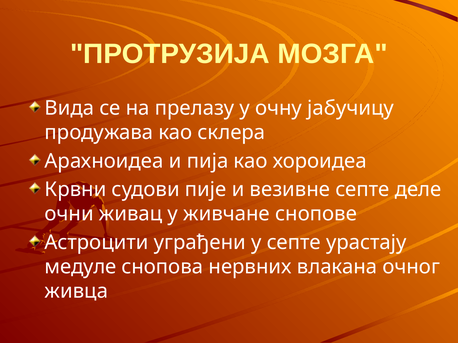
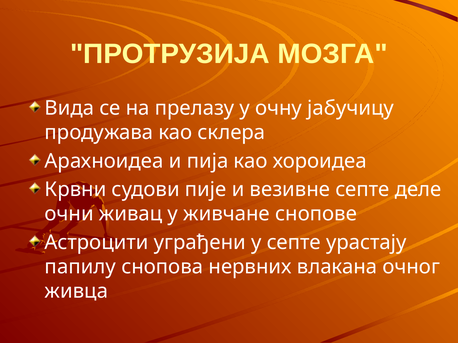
медуле: медуле -> папилу (80, 267)
